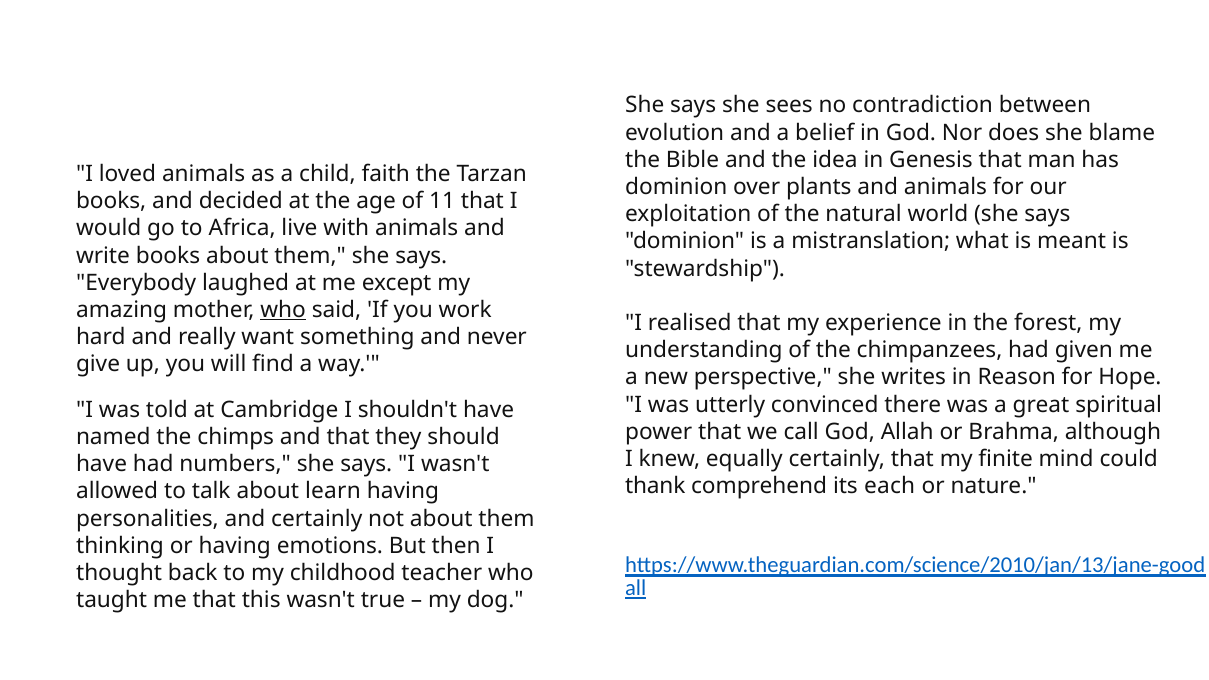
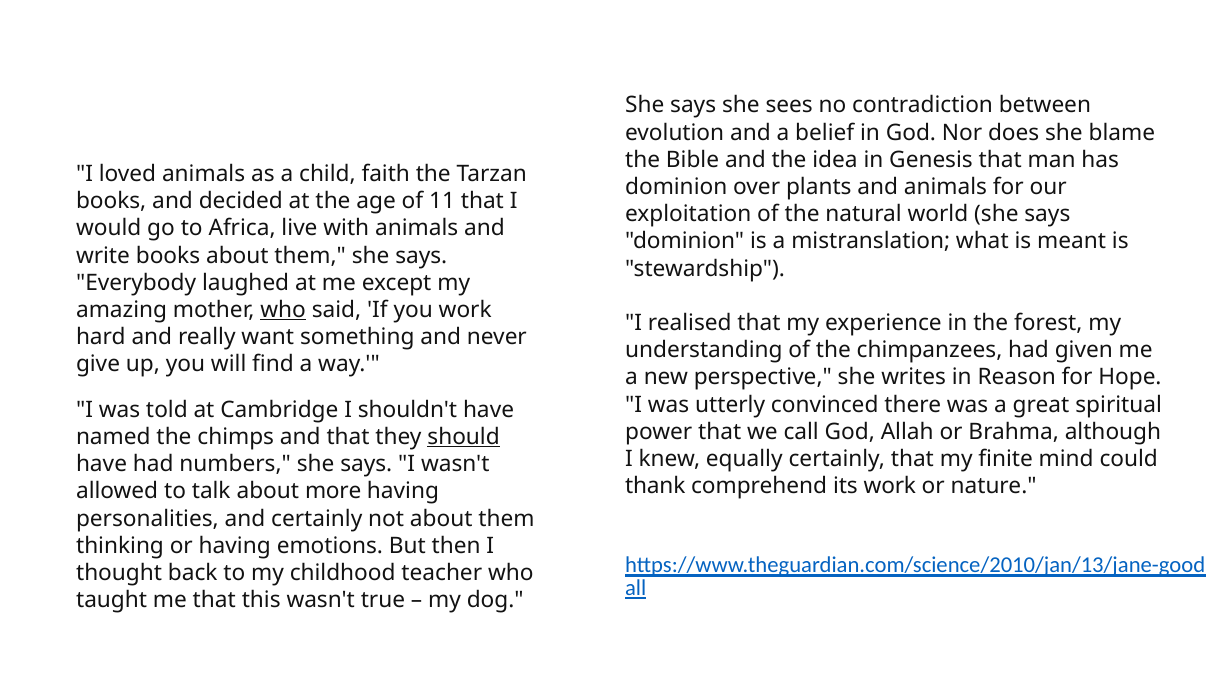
should underline: none -> present (464, 437)
its each: each -> work (890, 486)
learn: learn -> more (333, 491)
